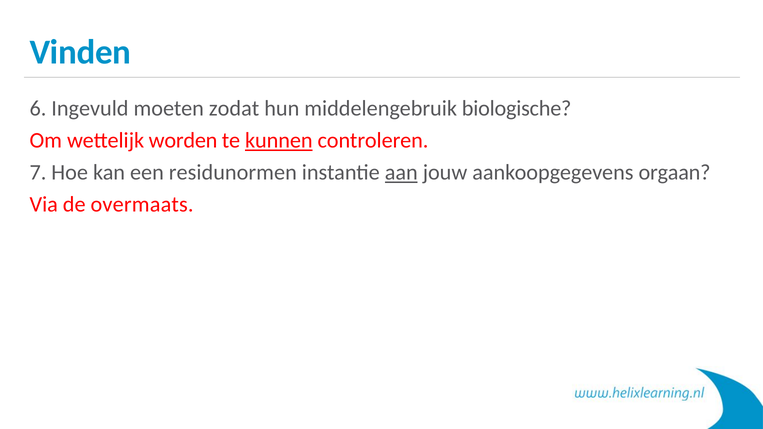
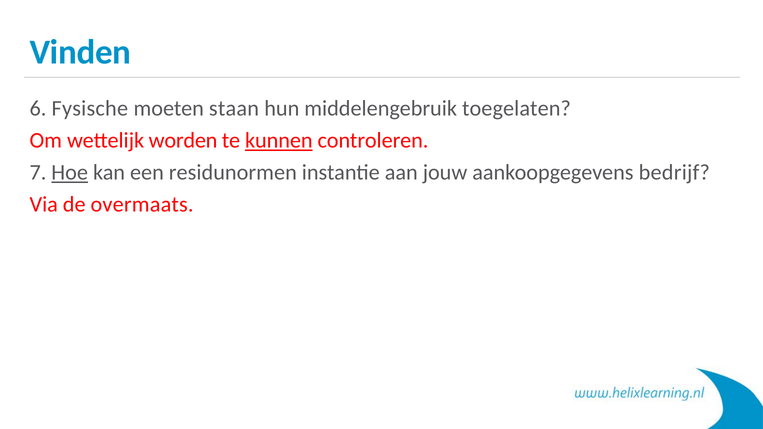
Ingevuld: Ingevuld -> Fysische (90, 109)
zodat: zodat -> staan (234, 109)
biologische: biologische -> toegelaten (516, 109)
Hoe underline: none -> present (70, 173)
aan underline: present -> none (401, 173)
orgaan: orgaan -> bedrijf (674, 173)
